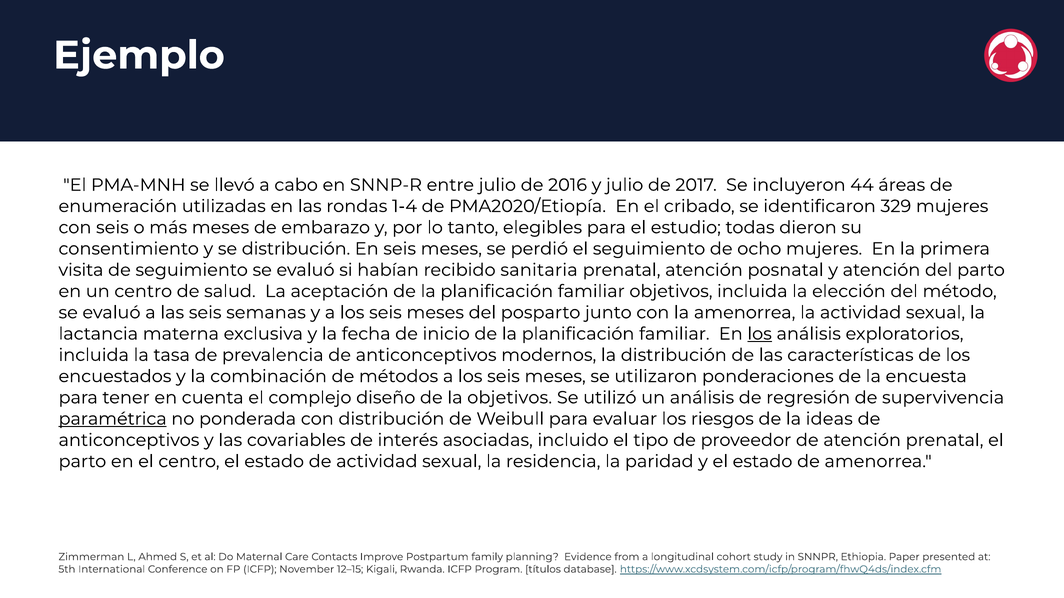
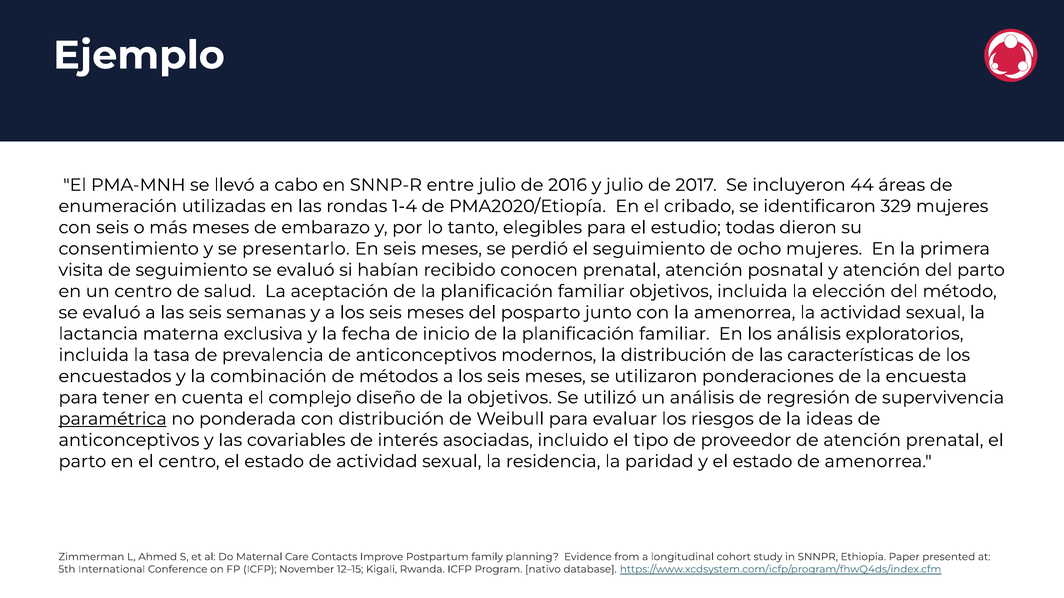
se distribución: distribución -> presentarlo (296, 249)
sanitaria: sanitaria -> conocen (539, 270)
los underline: present -> none (760, 334)
títulos: títulos -> nativo (543, 570)
